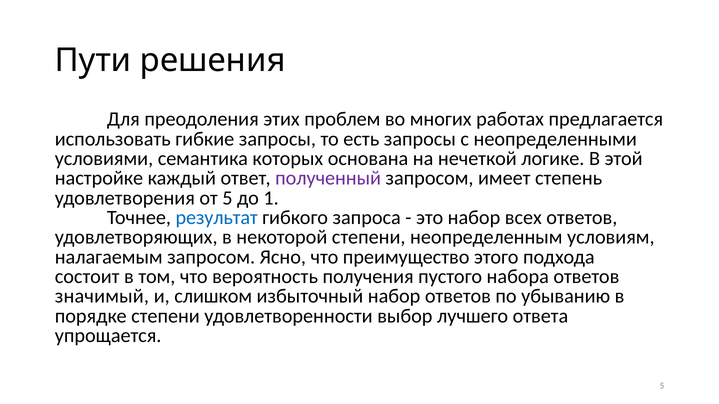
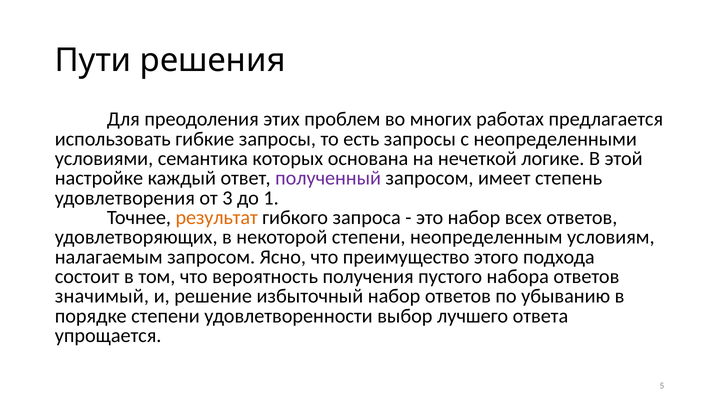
от 5: 5 -> 3 (227, 198)
результат colour: blue -> orange (217, 218)
слишком: слишком -> решение (213, 297)
